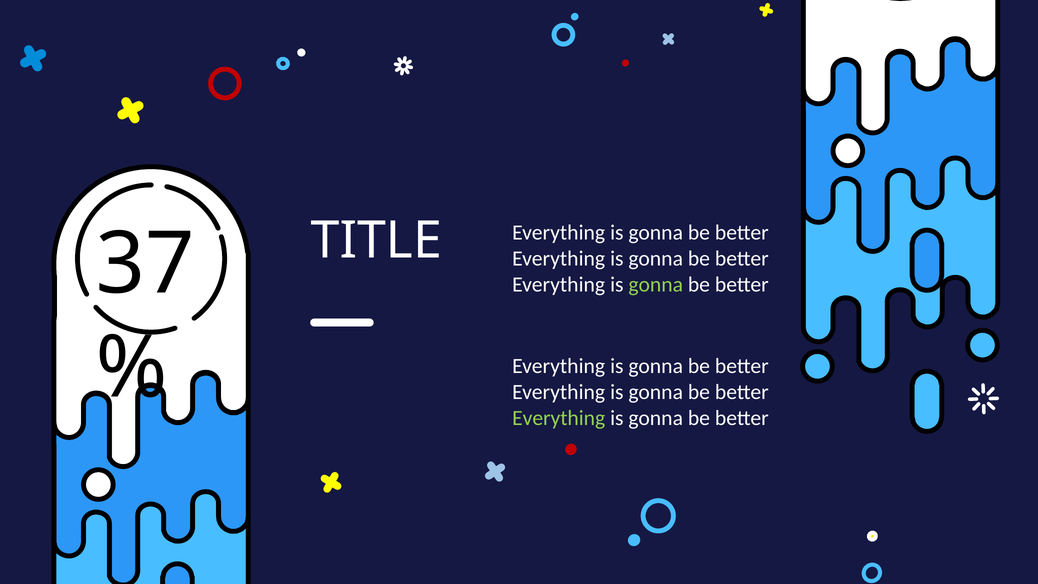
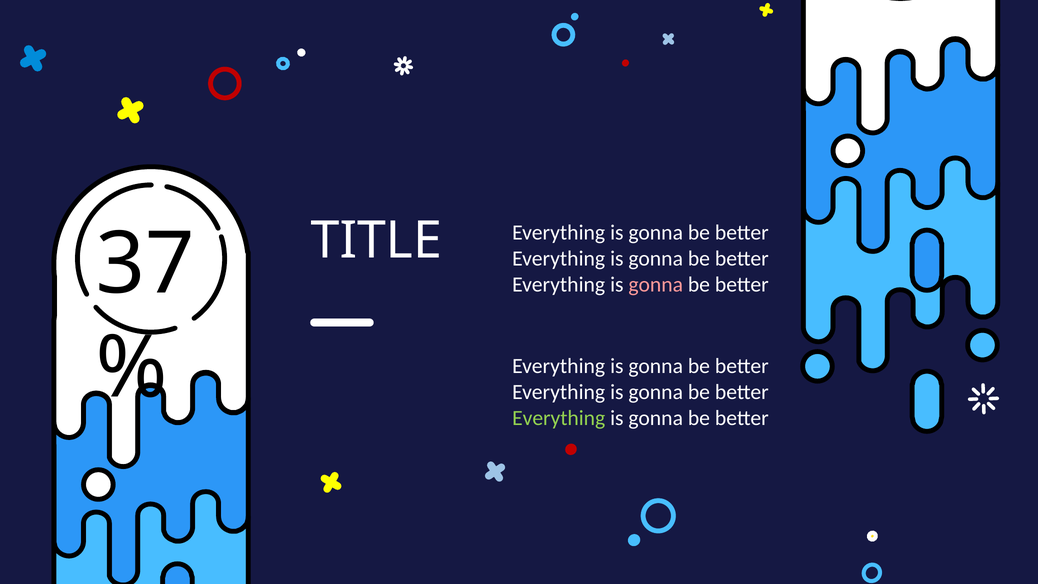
gonna colour: light green -> pink (656, 285)
